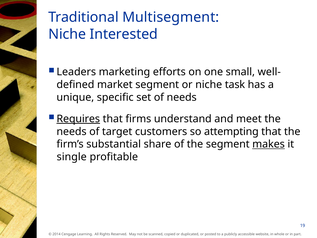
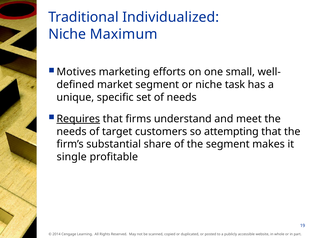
Multisegment: Multisegment -> Individualized (171, 17)
Interested: Interested -> Maximum (124, 34)
Leaders: Leaders -> Motives (76, 72)
makes underline: present -> none (269, 144)
